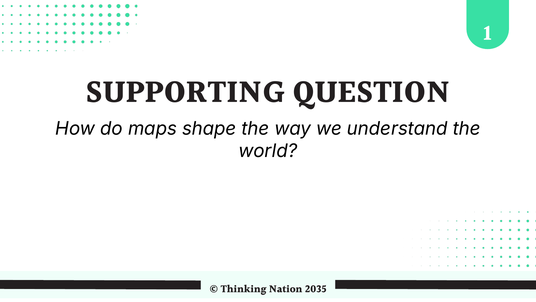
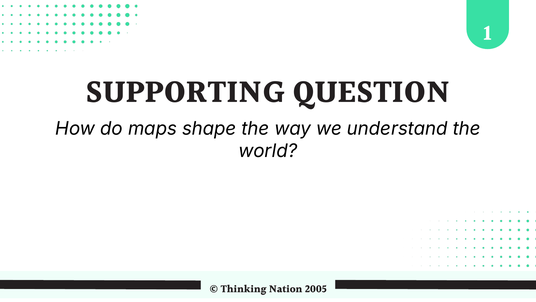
2035: 2035 -> 2005 (316, 289)
